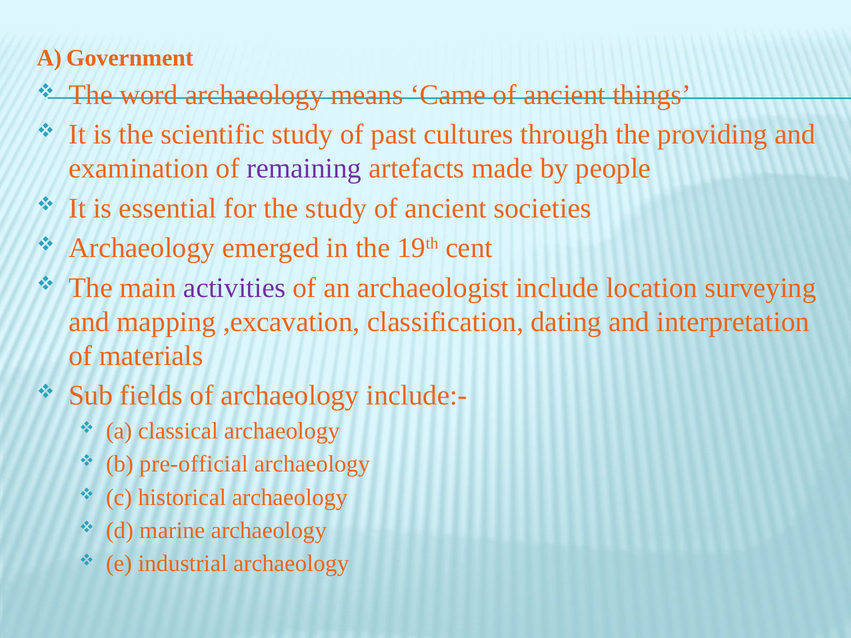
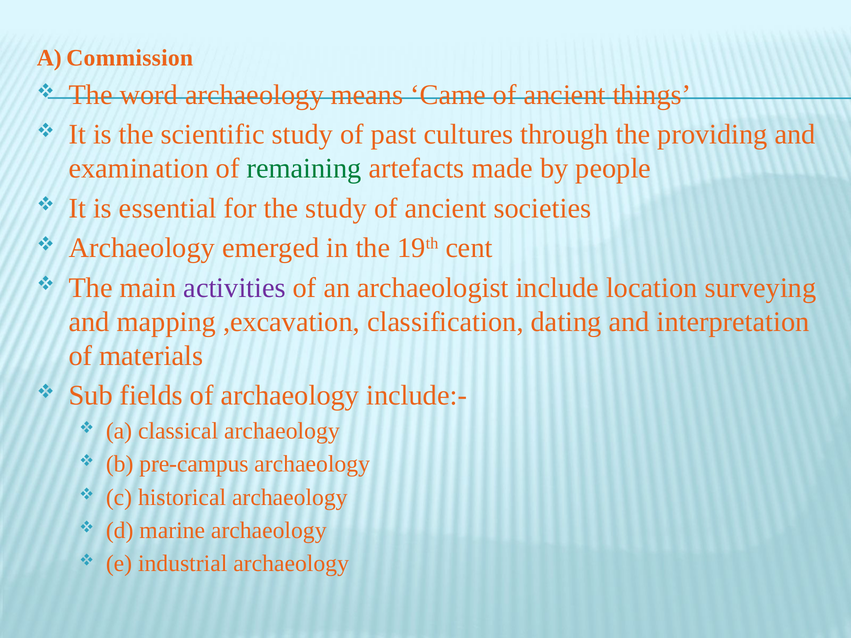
Government: Government -> Commission (130, 58)
remaining colour: purple -> green (304, 169)
pre-official: pre-official -> pre-campus (194, 464)
